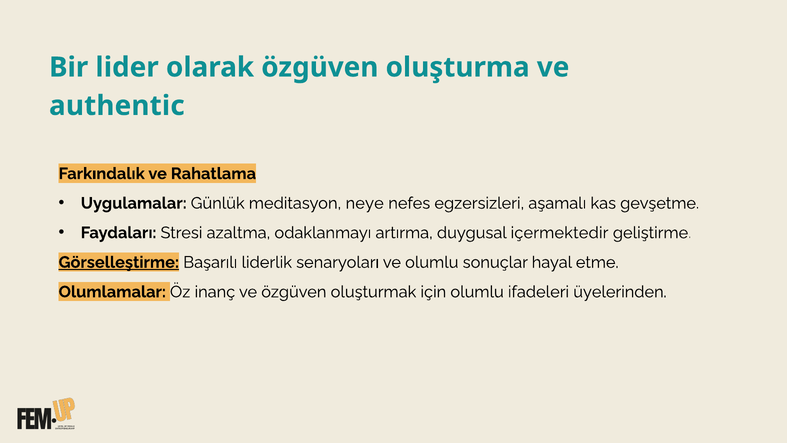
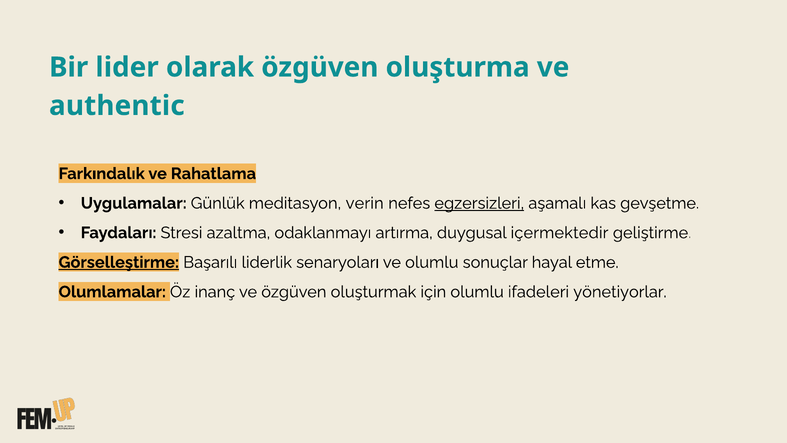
neye: neye -> verin (365, 203)
egzersizleri underline: none -> present (479, 203)
üyelerinden: üyelerinden -> yönetiyorlar (620, 292)
